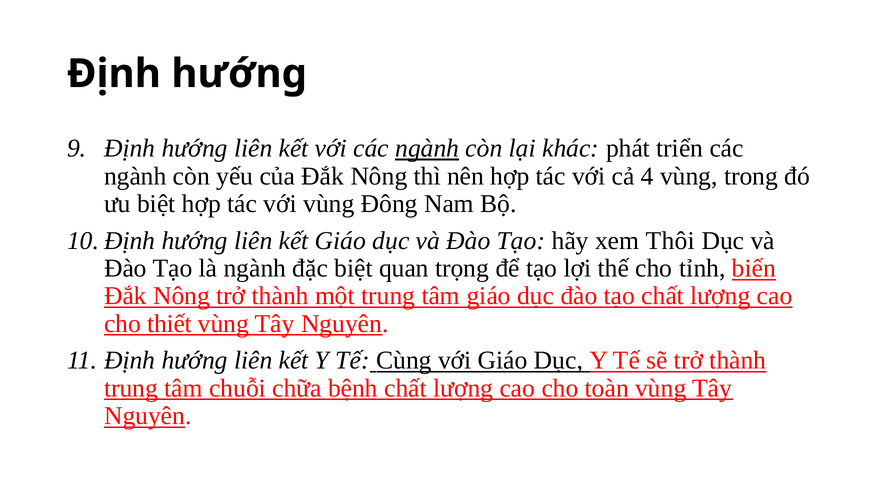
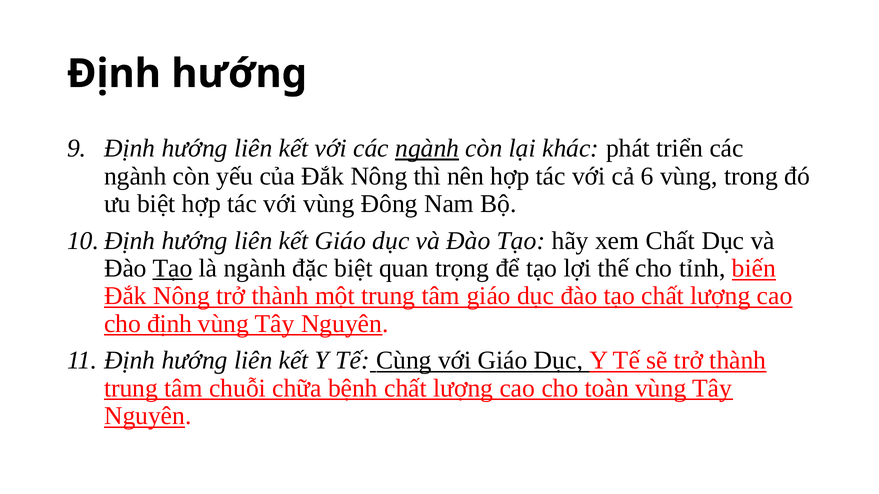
4: 4 -> 6 (647, 176)
xem Thôi: Thôi -> Chất (670, 241)
Tạo underline: none -> present (173, 269)
cho thiết: thiết -> định (170, 324)
